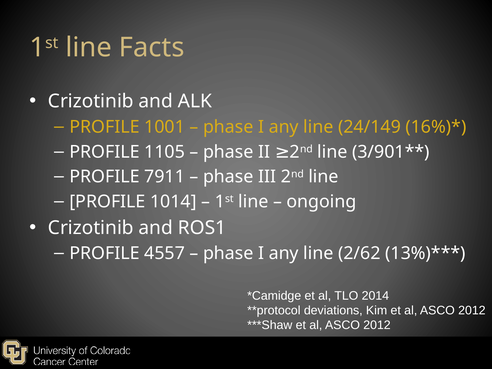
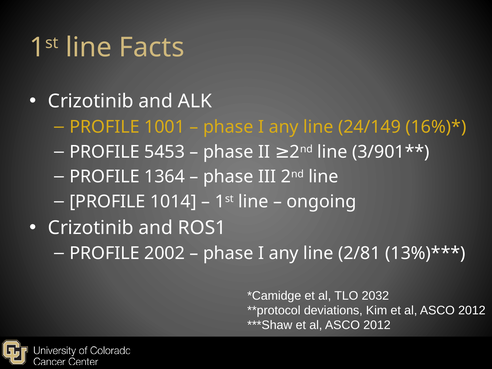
1105: 1105 -> 5453 (165, 152)
7911: 7911 -> 1364 (165, 177)
4557: 4557 -> 2002 (165, 253)
2/62: 2/62 -> 2/81 (359, 253)
2014: 2014 -> 2032 (375, 296)
